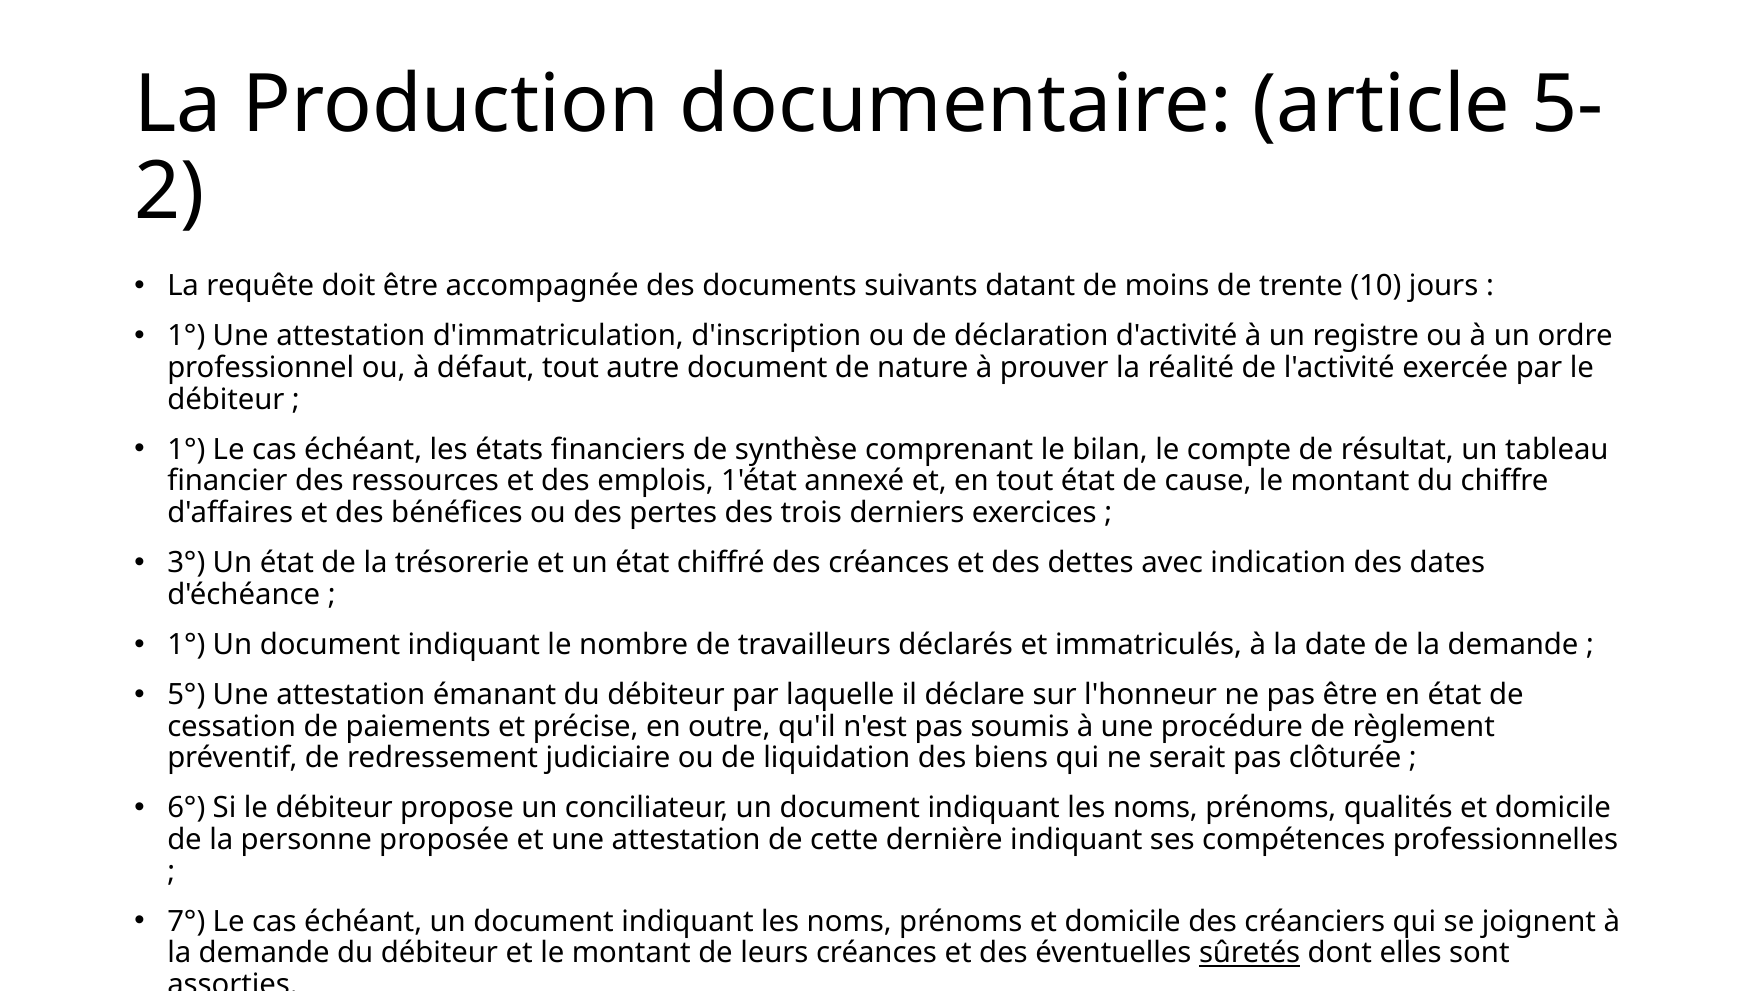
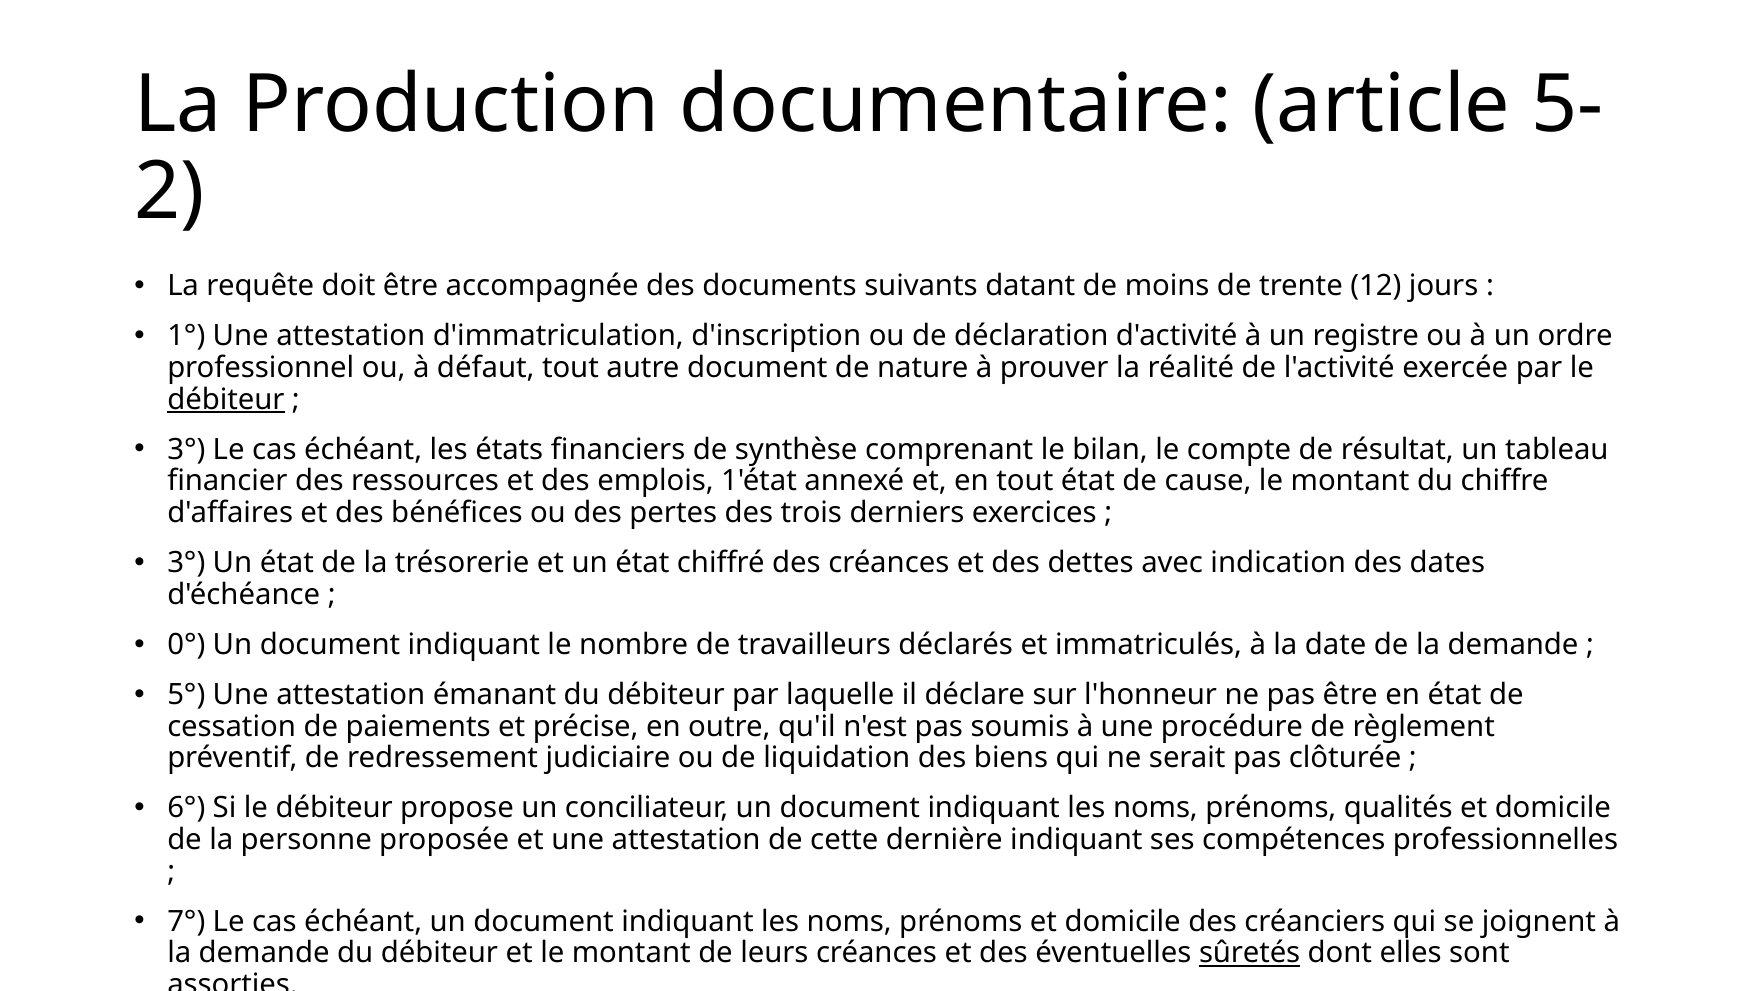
10: 10 -> 12 (1376, 286)
débiteur underline: none -> present (226, 399)
1°: 1° -> 3° (186, 449)
1°: 1° -> 0° (186, 644)
